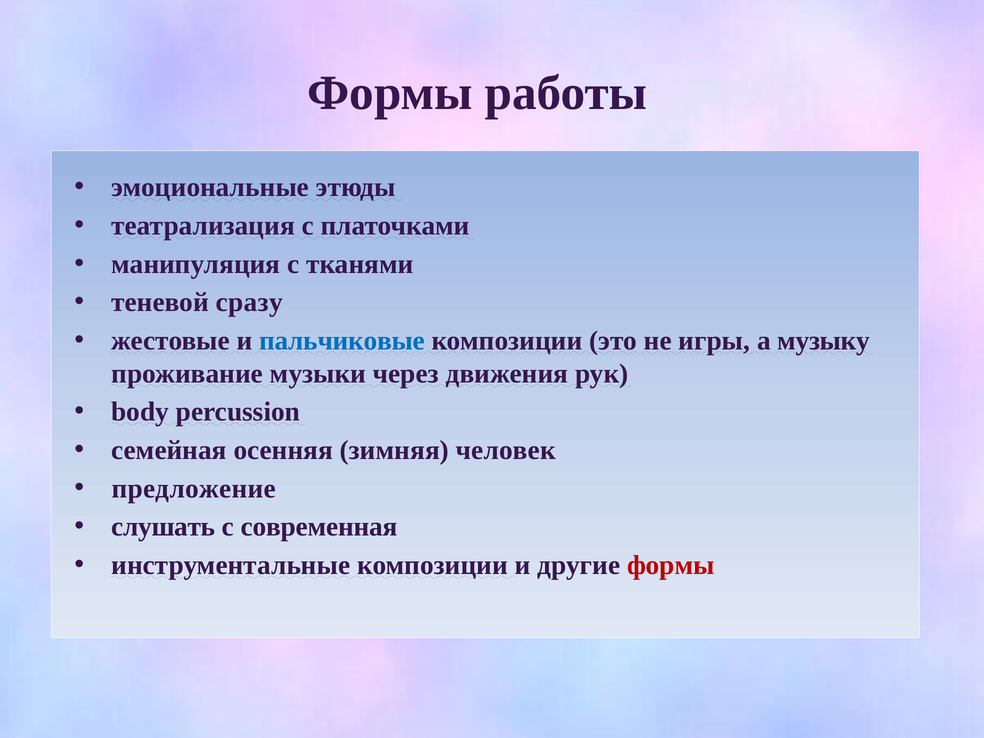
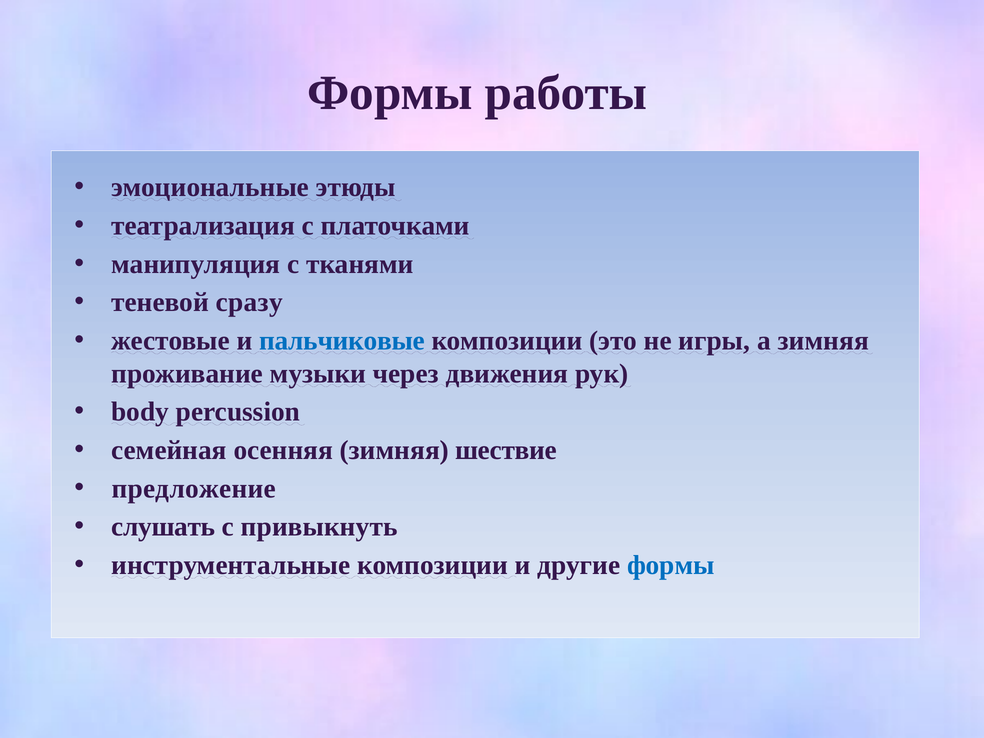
а музыку: музыку -> зимняя (823, 341)
человек: человек -> шествие (506, 450)
современная: современная -> привыкнуть (319, 527)
формы colour: red -> blue (671, 565)
